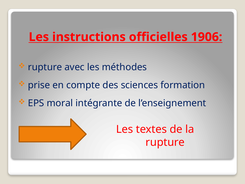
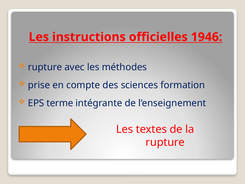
1906: 1906 -> 1946 (207, 37)
moral: moral -> terme (60, 103)
